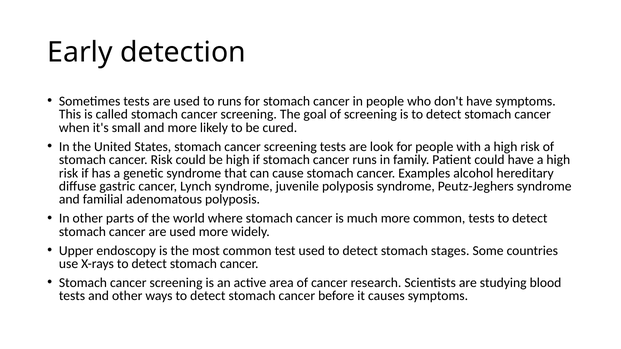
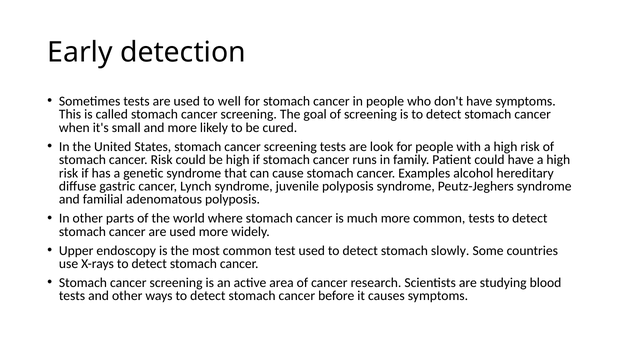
to runs: runs -> well (229, 101)
stages: stages -> slowly (450, 251)
